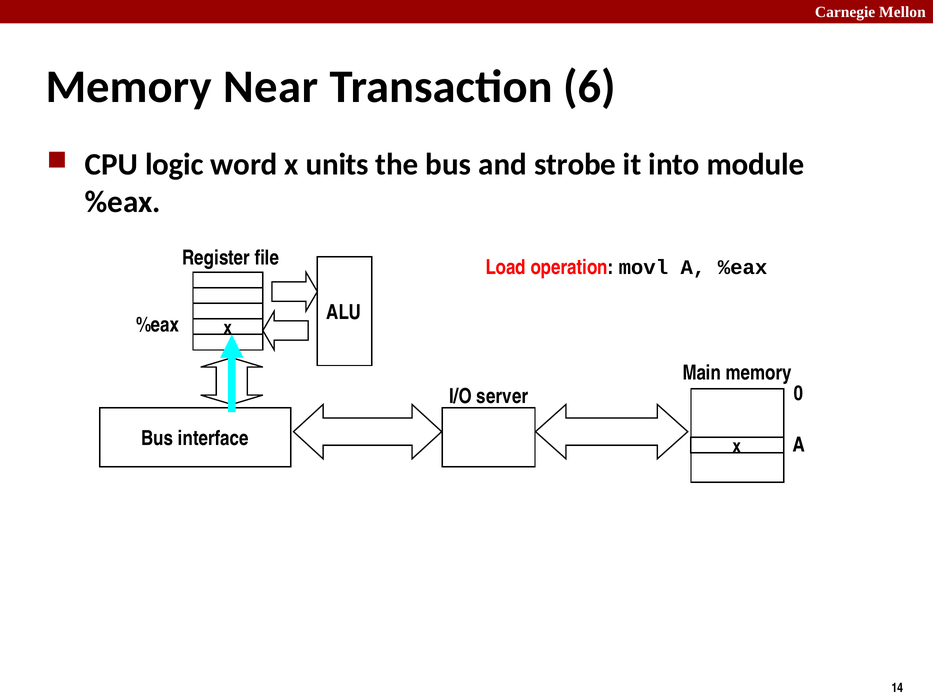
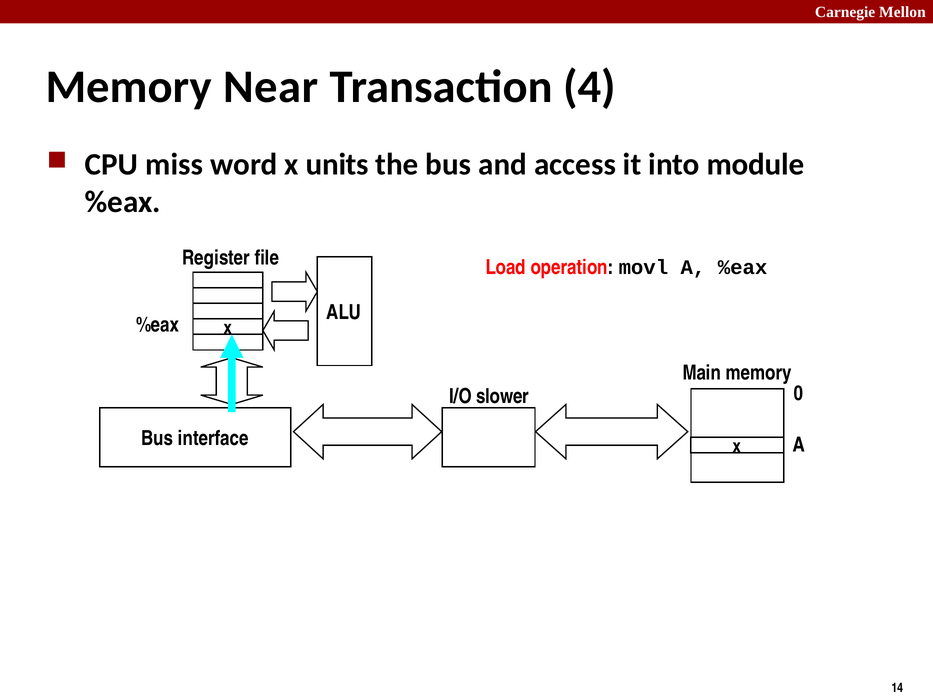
6: 6 -> 4 (589, 87)
logic: logic -> miss (174, 165)
strobe: strobe -> access (575, 165)
server: server -> slower (503, 396)
